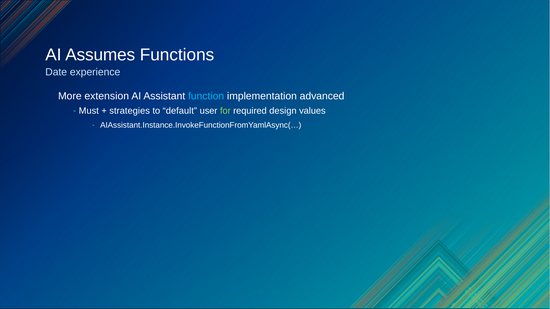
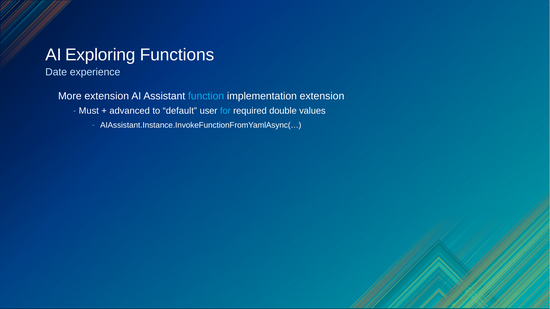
Assumes: Assumes -> Exploring (100, 55)
implementation advanced: advanced -> extension (322, 96)
strategies: strategies -> advanced (130, 111)
for colour: light green -> light blue (225, 111)
design: design -> double (283, 111)
